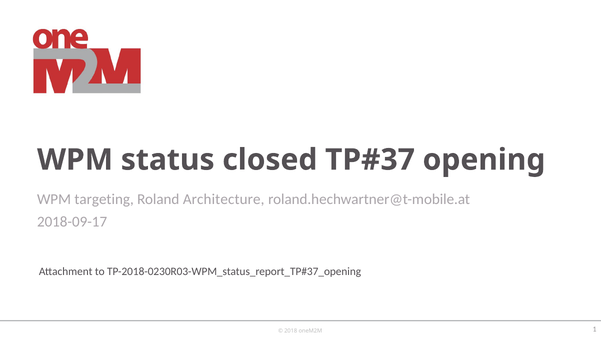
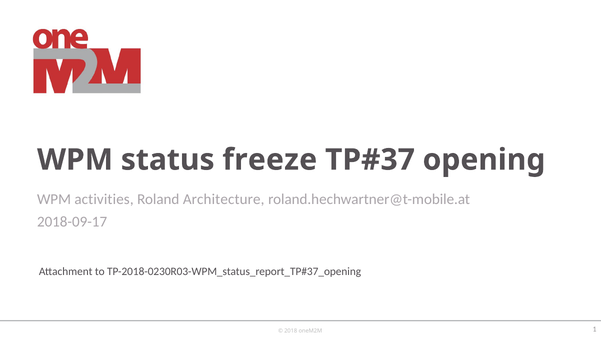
closed: closed -> freeze (270, 160)
targeting: targeting -> activities (104, 199)
